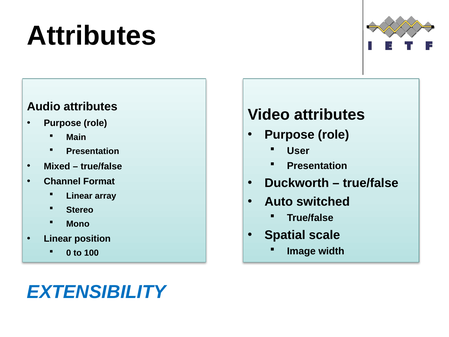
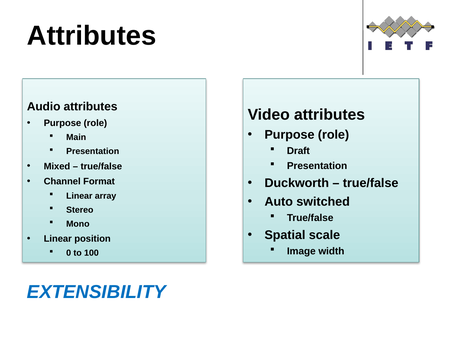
User: User -> Draft (298, 151)
